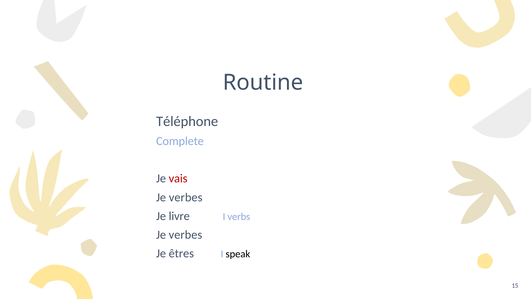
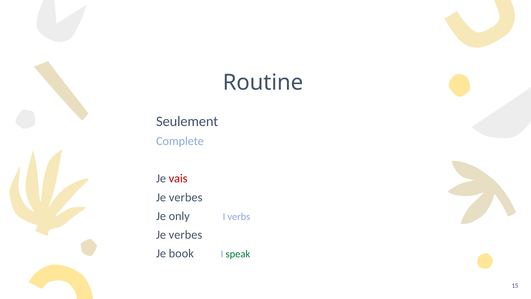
Téléphone: Téléphone -> Seulement (187, 121)
livre: livre -> only (179, 216)
êtres: êtres -> book (181, 253)
speak colour: black -> green (238, 254)
